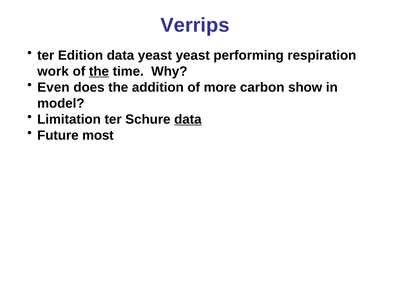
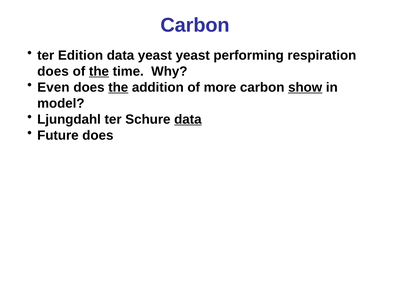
Verrips: Verrips -> Carbon (195, 25)
work: work -> does (53, 71)
the underline: none -> present (118, 87)
show underline: none -> present (305, 87)
Limitation: Limitation -> Ljungdahl (69, 119)
Future most: most -> does (98, 135)
